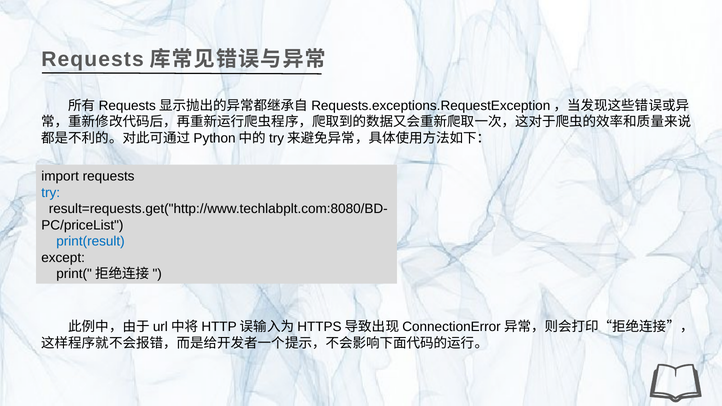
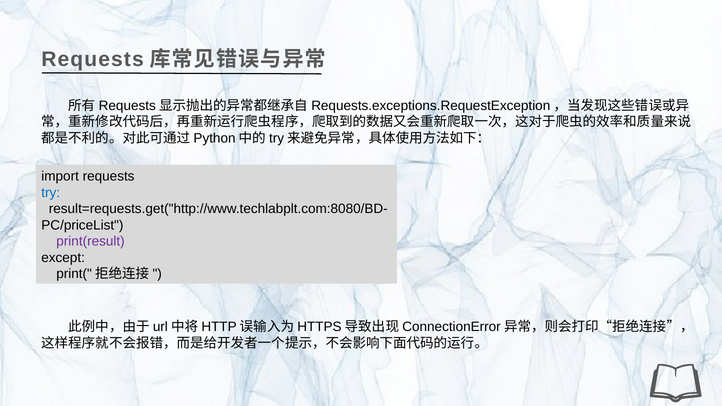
print(result colour: blue -> purple (91, 241)
